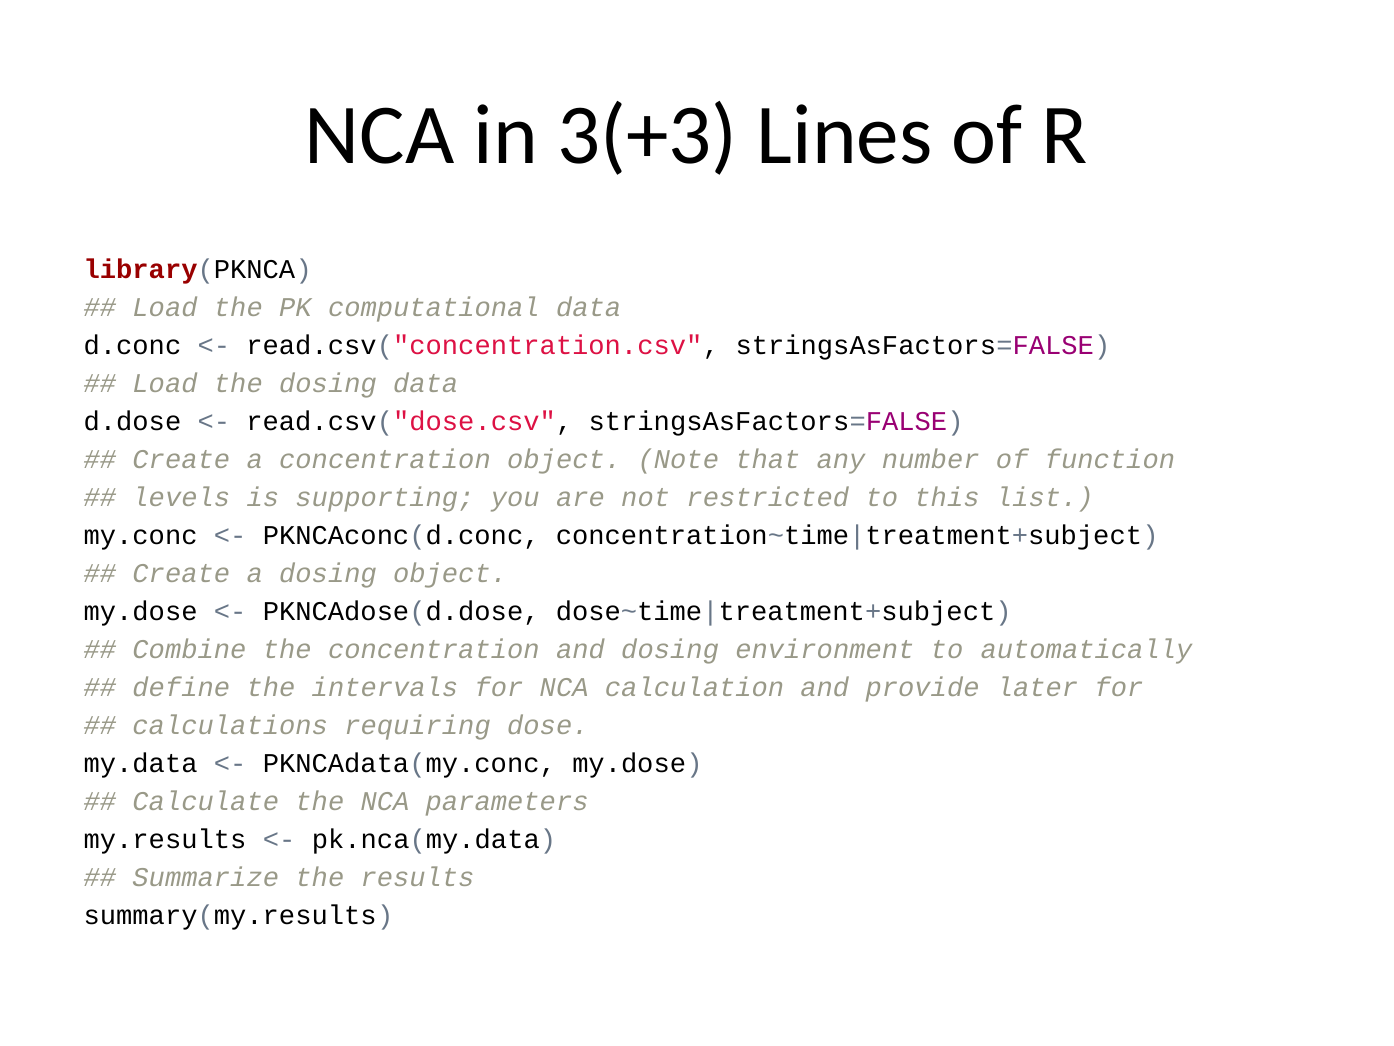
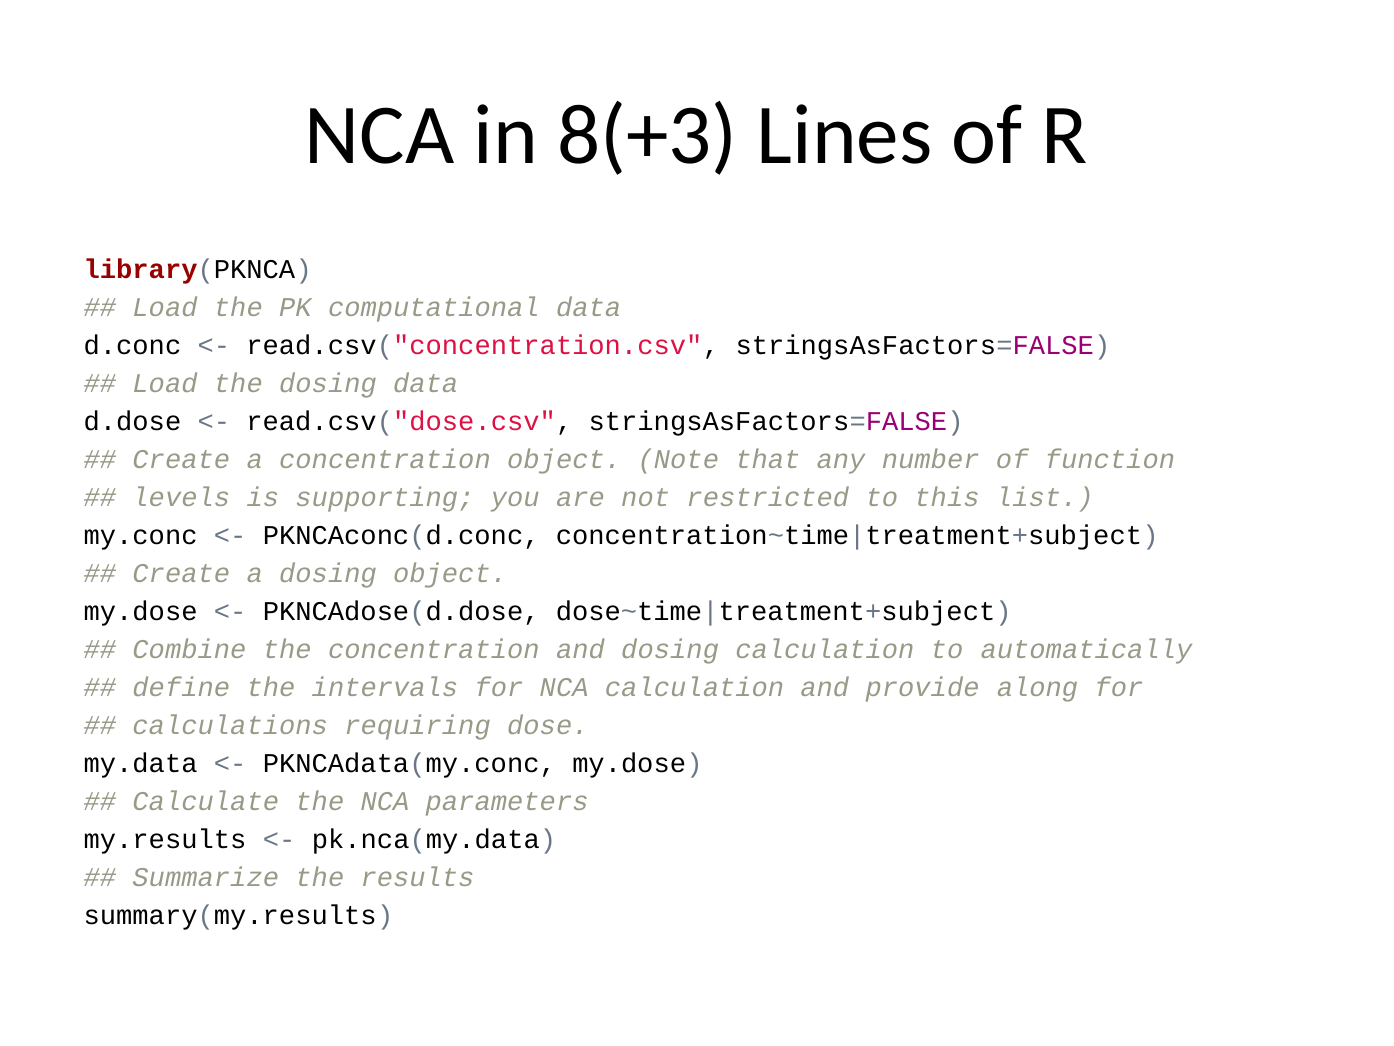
3(+3: 3(+3 -> 8(+3 (647, 135)
dosing environment: environment -> calculation (825, 649)
later: later -> along (1038, 687)
